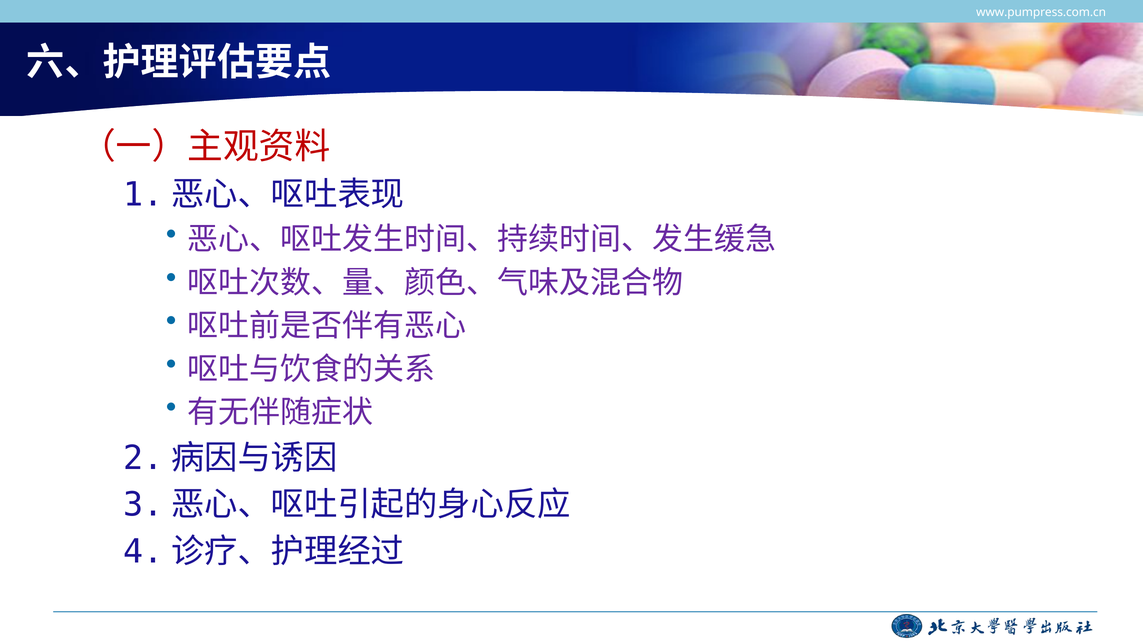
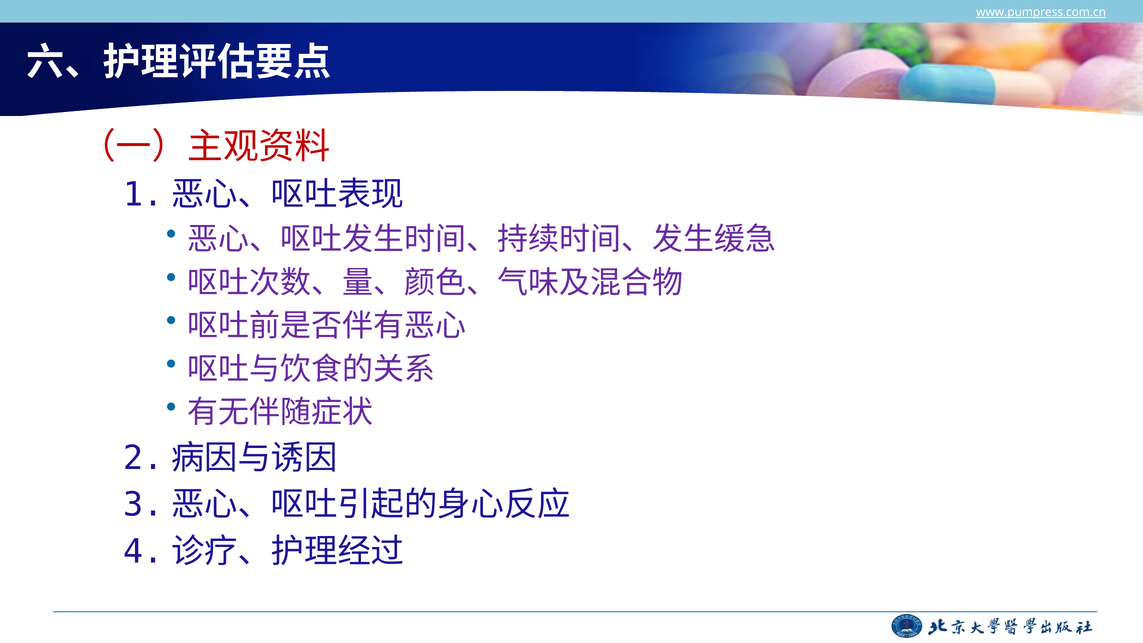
www.pumpress.com.cn underline: none -> present (1041, 12)
